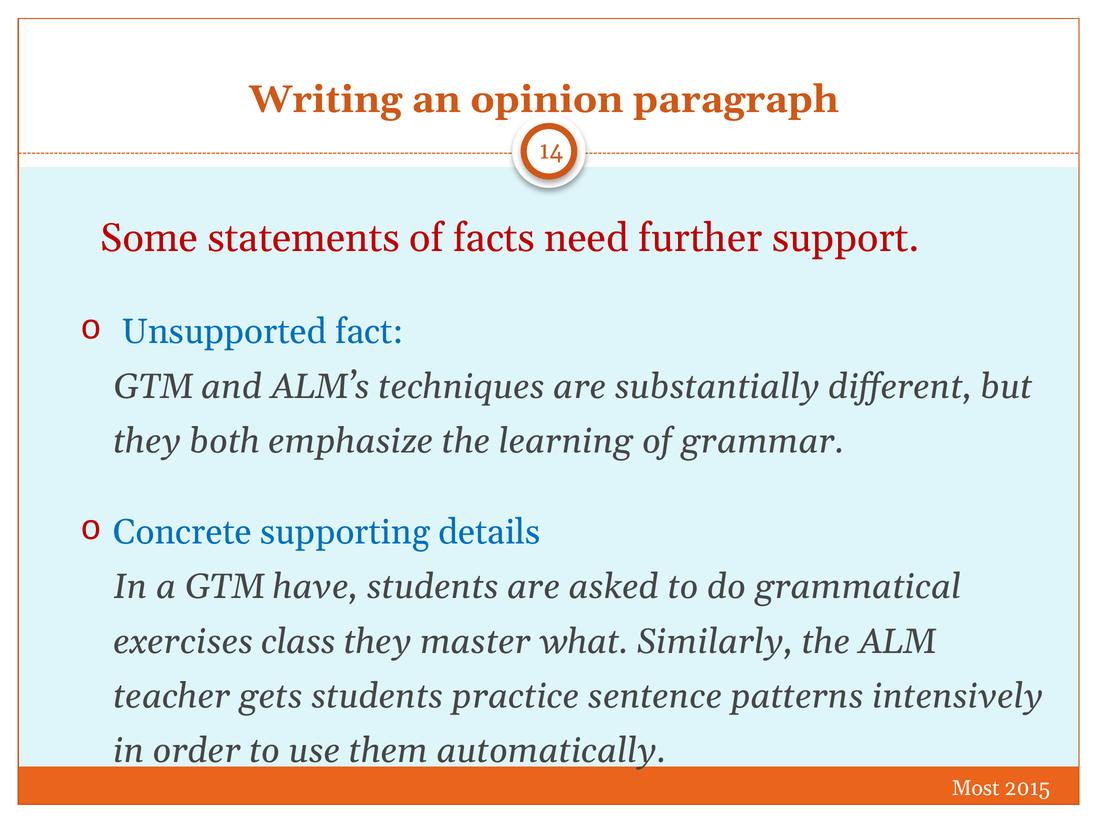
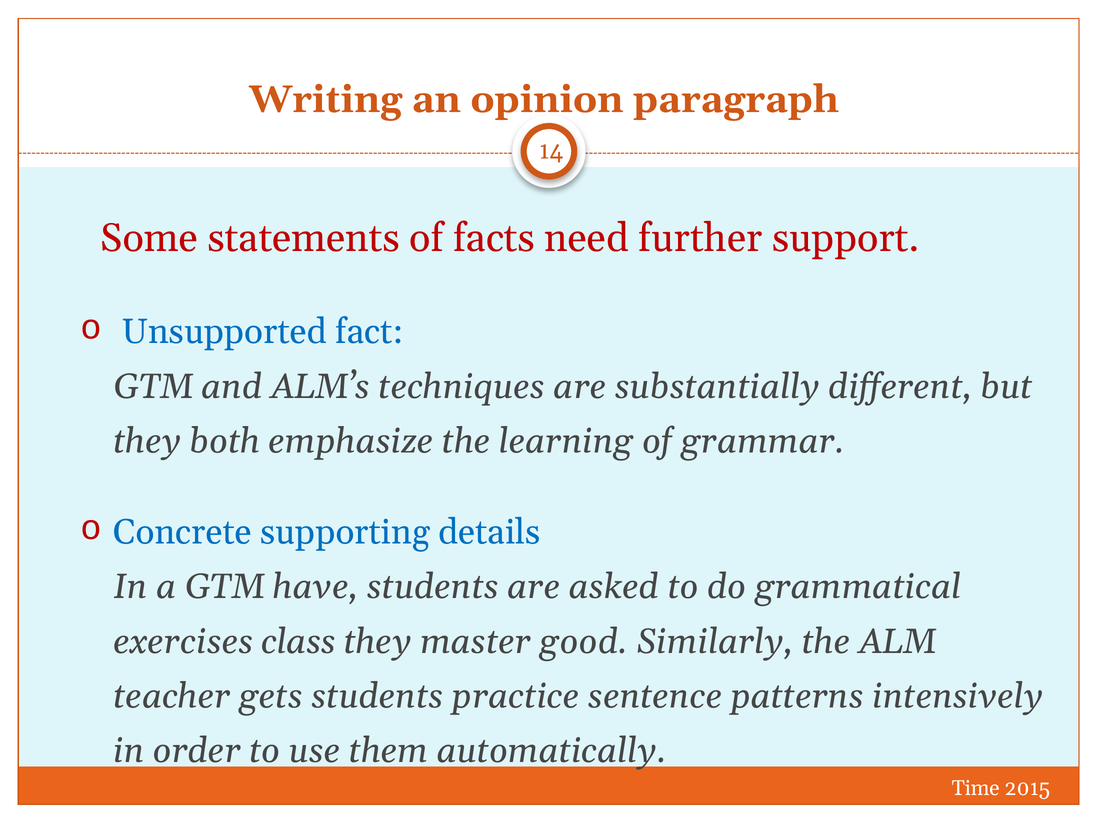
what: what -> good (584, 642)
Most: Most -> Time (976, 789)
